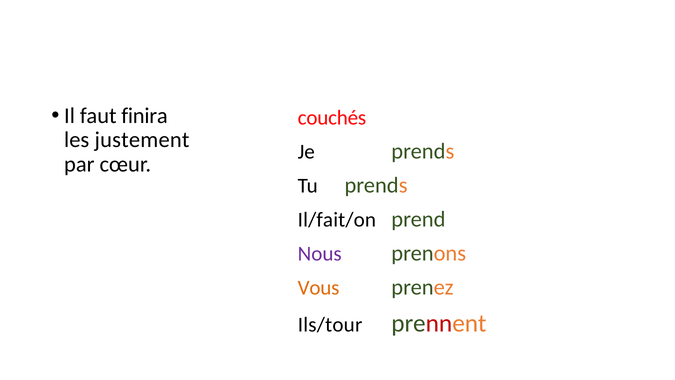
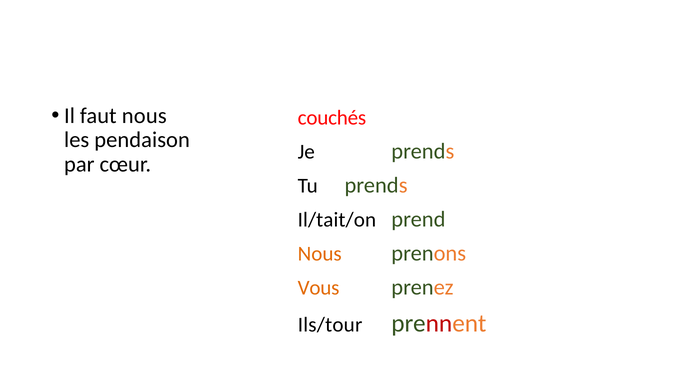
faut finira: finira -> nous (144, 116)
justement: justement -> pendaison (142, 140)
Il/fait/on: Il/fait/on -> Il/tait/on (337, 220)
Nous colour: purple -> orange (320, 254)
